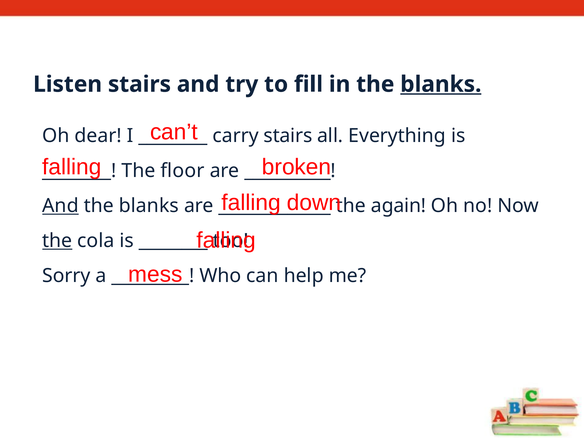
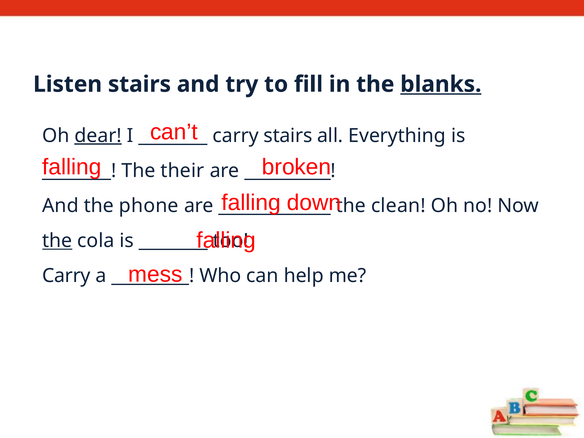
dear underline: none -> present (98, 136)
floor: floor -> their (182, 171)
And underline: present -> none (60, 206)
blanks: blanks -> phone (149, 206)
again: again -> clean (398, 206)
Sorry: Sorry -> Carry (66, 276)
